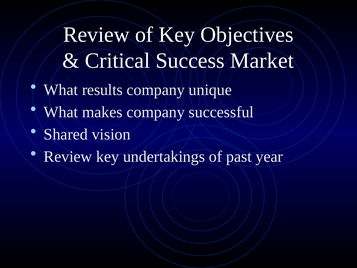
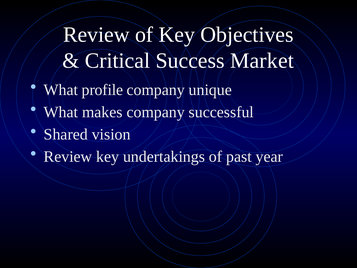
results: results -> profile (102, 90)
